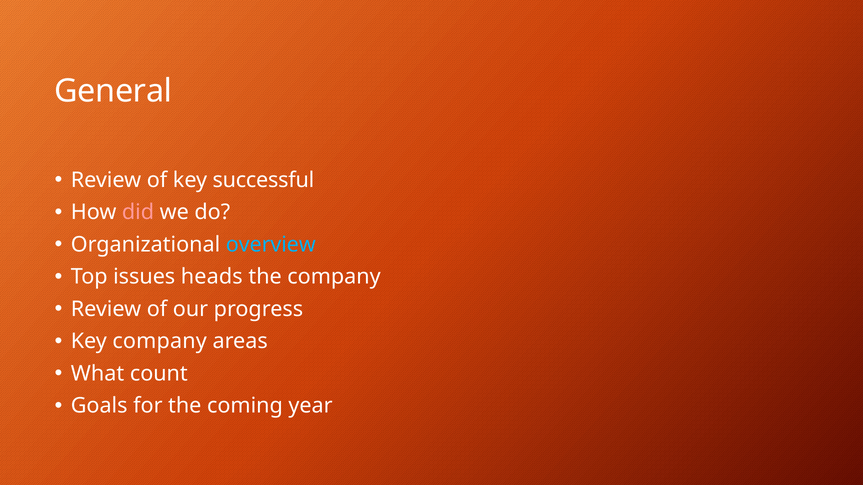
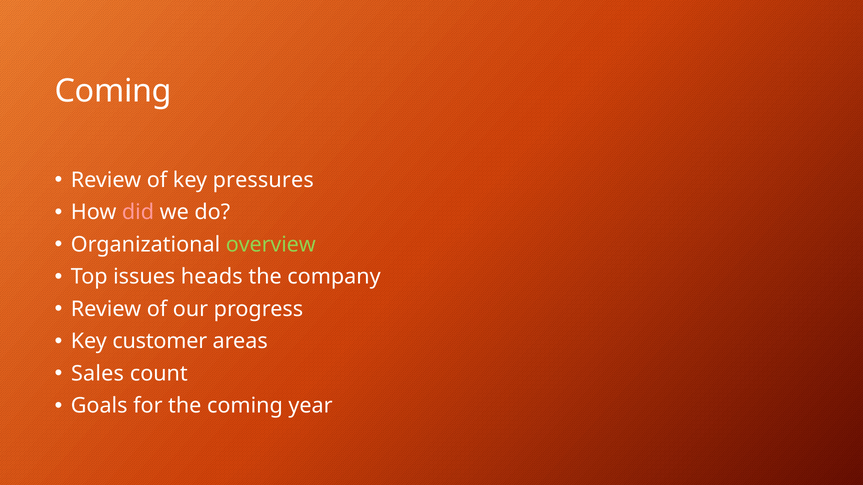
General: General -> Coming (113, 91)
successful: successful -> pressures (263, 180)
overview colour: light blue -> light green (271, 245)
Key company: company -> customer (160, 342)
What: What -> Sales (97, 374)
